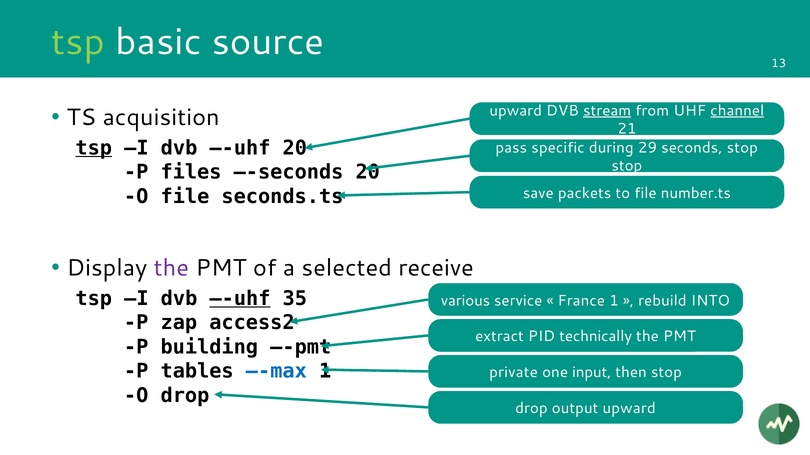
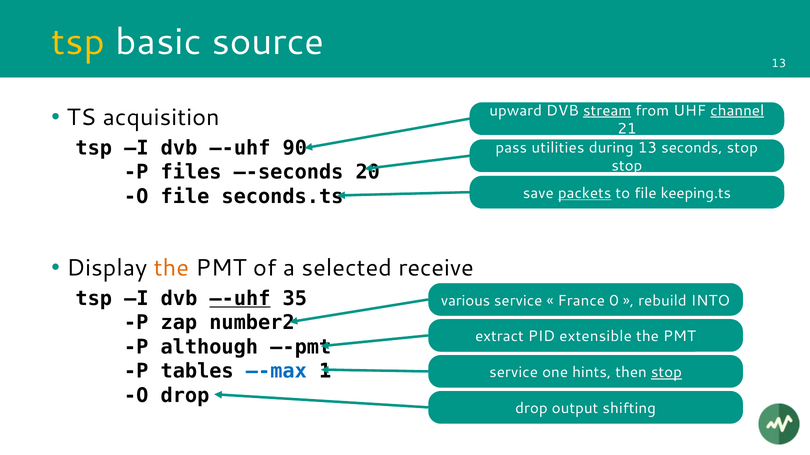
tsp colour: light green -> yellow (78, 42)
tsp underline: present -> none (94, 148)
–-uhf 20: 20 -> 90 (295, 148)
specific: specific -> utilities (558, 148)
during 29: 29 -> 13 (647, 148)
packets underline: none -> present (585, 193)
number.ts: number.ts -> keeping.ts (696, 193)
the colour: purple -> orange (171, 268)
France 1: 1 -> 0 (614, 301)
access2: access2 -> number2 (252, 323)
technically: technically -> extensible (596, 337)
building: building -> although (209, 347)
private: private -> service (514, 373)
input: input -> hints (592, 373)
stop underline: none -> present (666, 373)
output upward: upward -> shifting (629, 409)
